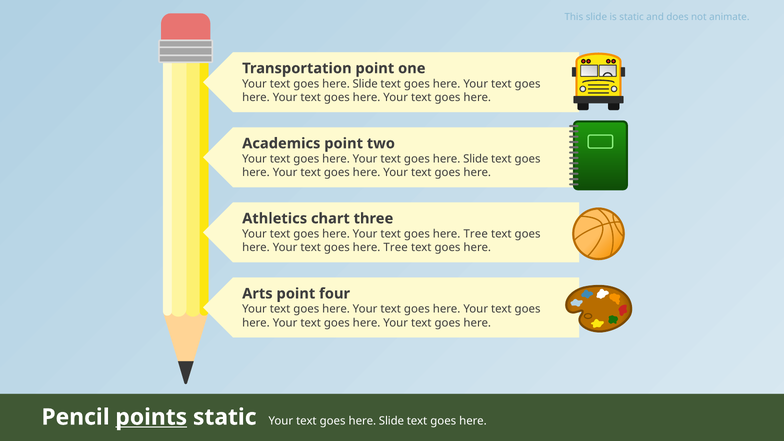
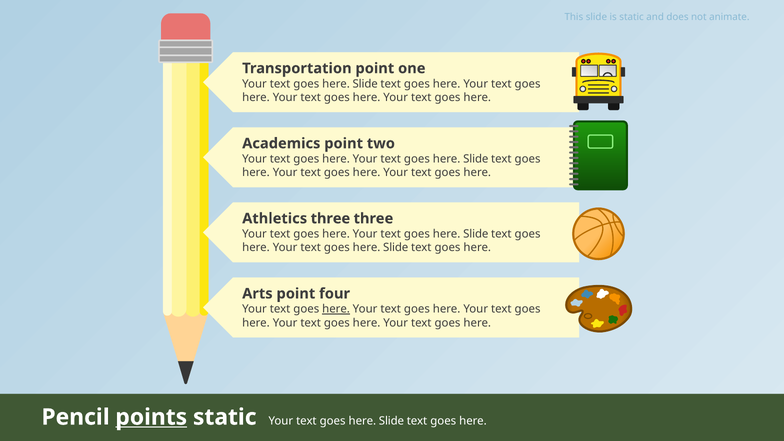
Athletics chart: chart -> three (330, 219)
Tree: Tree -> Slide (476, 234)
Tree: Tree -> Slide (396, 248)
here underline: none -> present (336, 309)
